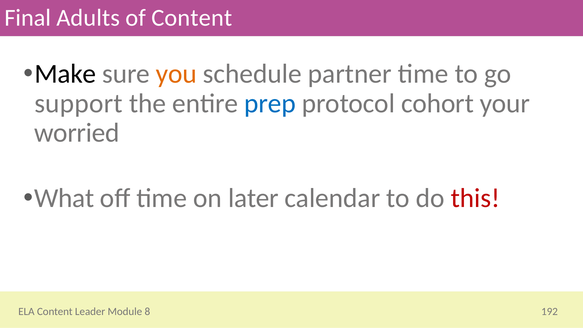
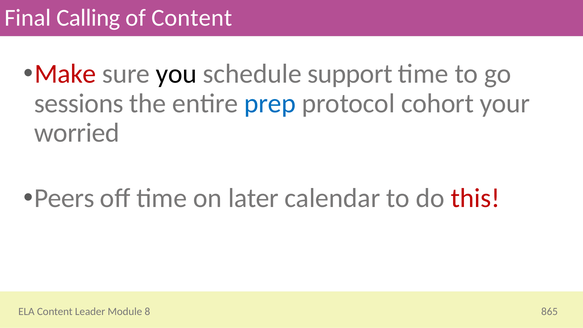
Adults: Adults -> Calling (88, 18)
Make colour: black -> red (65, 74)
you colour: orange -> black (176, 74)
partner: partner -> support (350, 74)
support: support -> sessions (79, 103)
What: What -> Peers (64, 198)
192: 192 -> 865 (550, 311)
